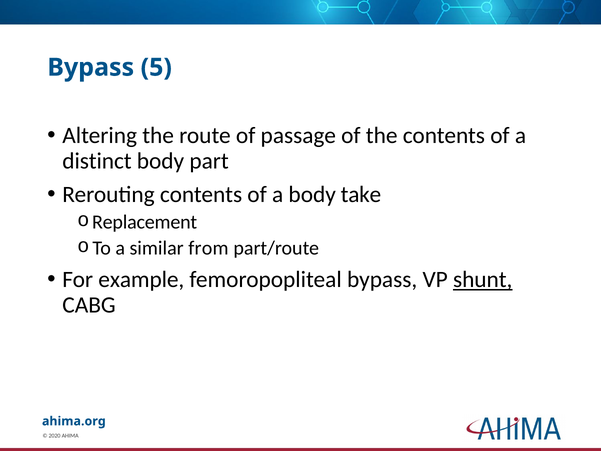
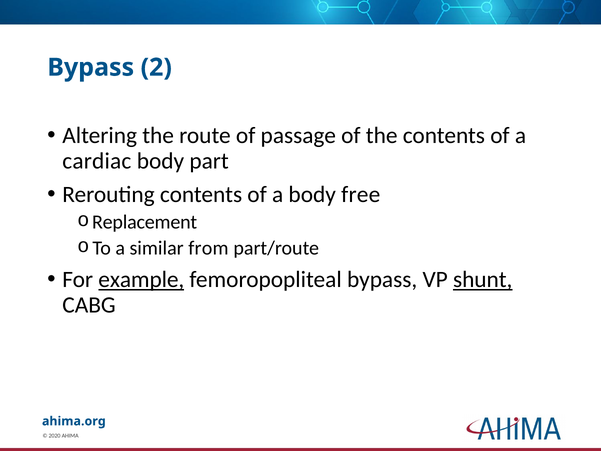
5: 5 -> 2 (156, 67)
distinct: distinct -> cardiac (97, 161)
take: take -> free (361, 194)
example underline: none -> present (141, 280)
